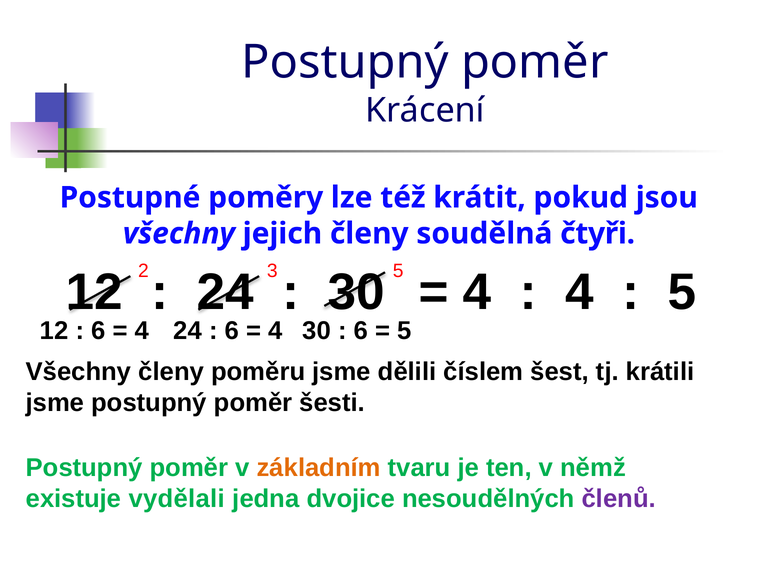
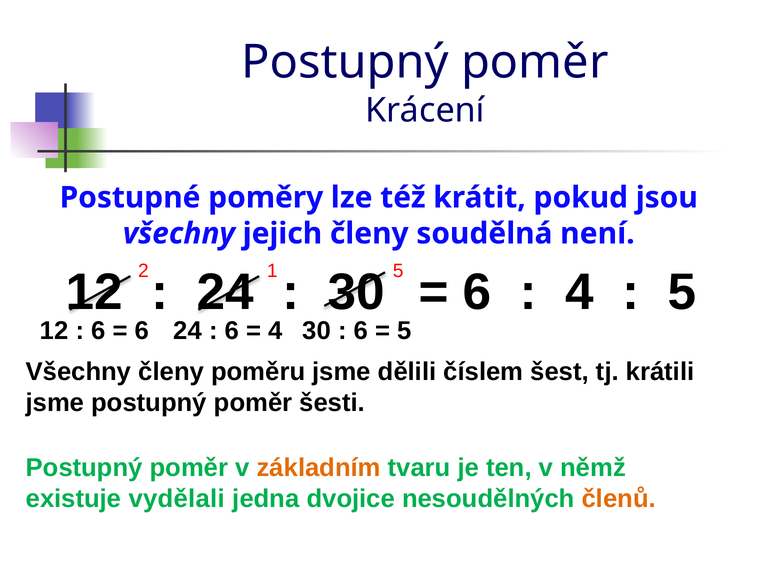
čtyři: čtyři -> není (597, 233)
3: 3 -> 1 (272, 271)
4: 4 -> 6 (477, 292)
4: 4 -> 6 (142, 330)
členů colour: purple -> orange (619, 498)
